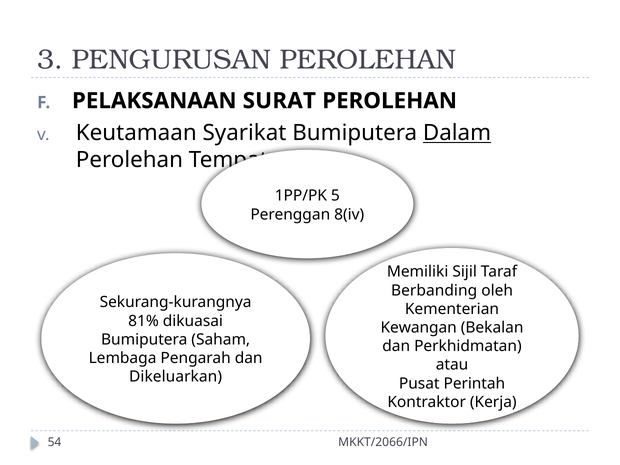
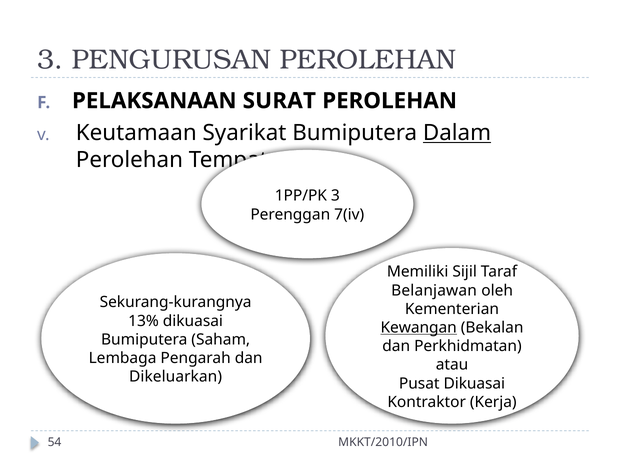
1PP/PK 5: 5 -> 3 (335, 196)
8(iv: 8(iv -> 7(iv (349, 214)
Berbanding: Berbanding -> Belanjawan (434, 290)
81%: 81% -> 13% (144, 321)
Kewangan underline: none -> present (419, 328)
Pusat Perintah: Perintah -> Dikuasai (474, 383)
MKKT/2066/IPN: MKKT/2066/IPN -> MKKT/2010/IPN (383, 442)
